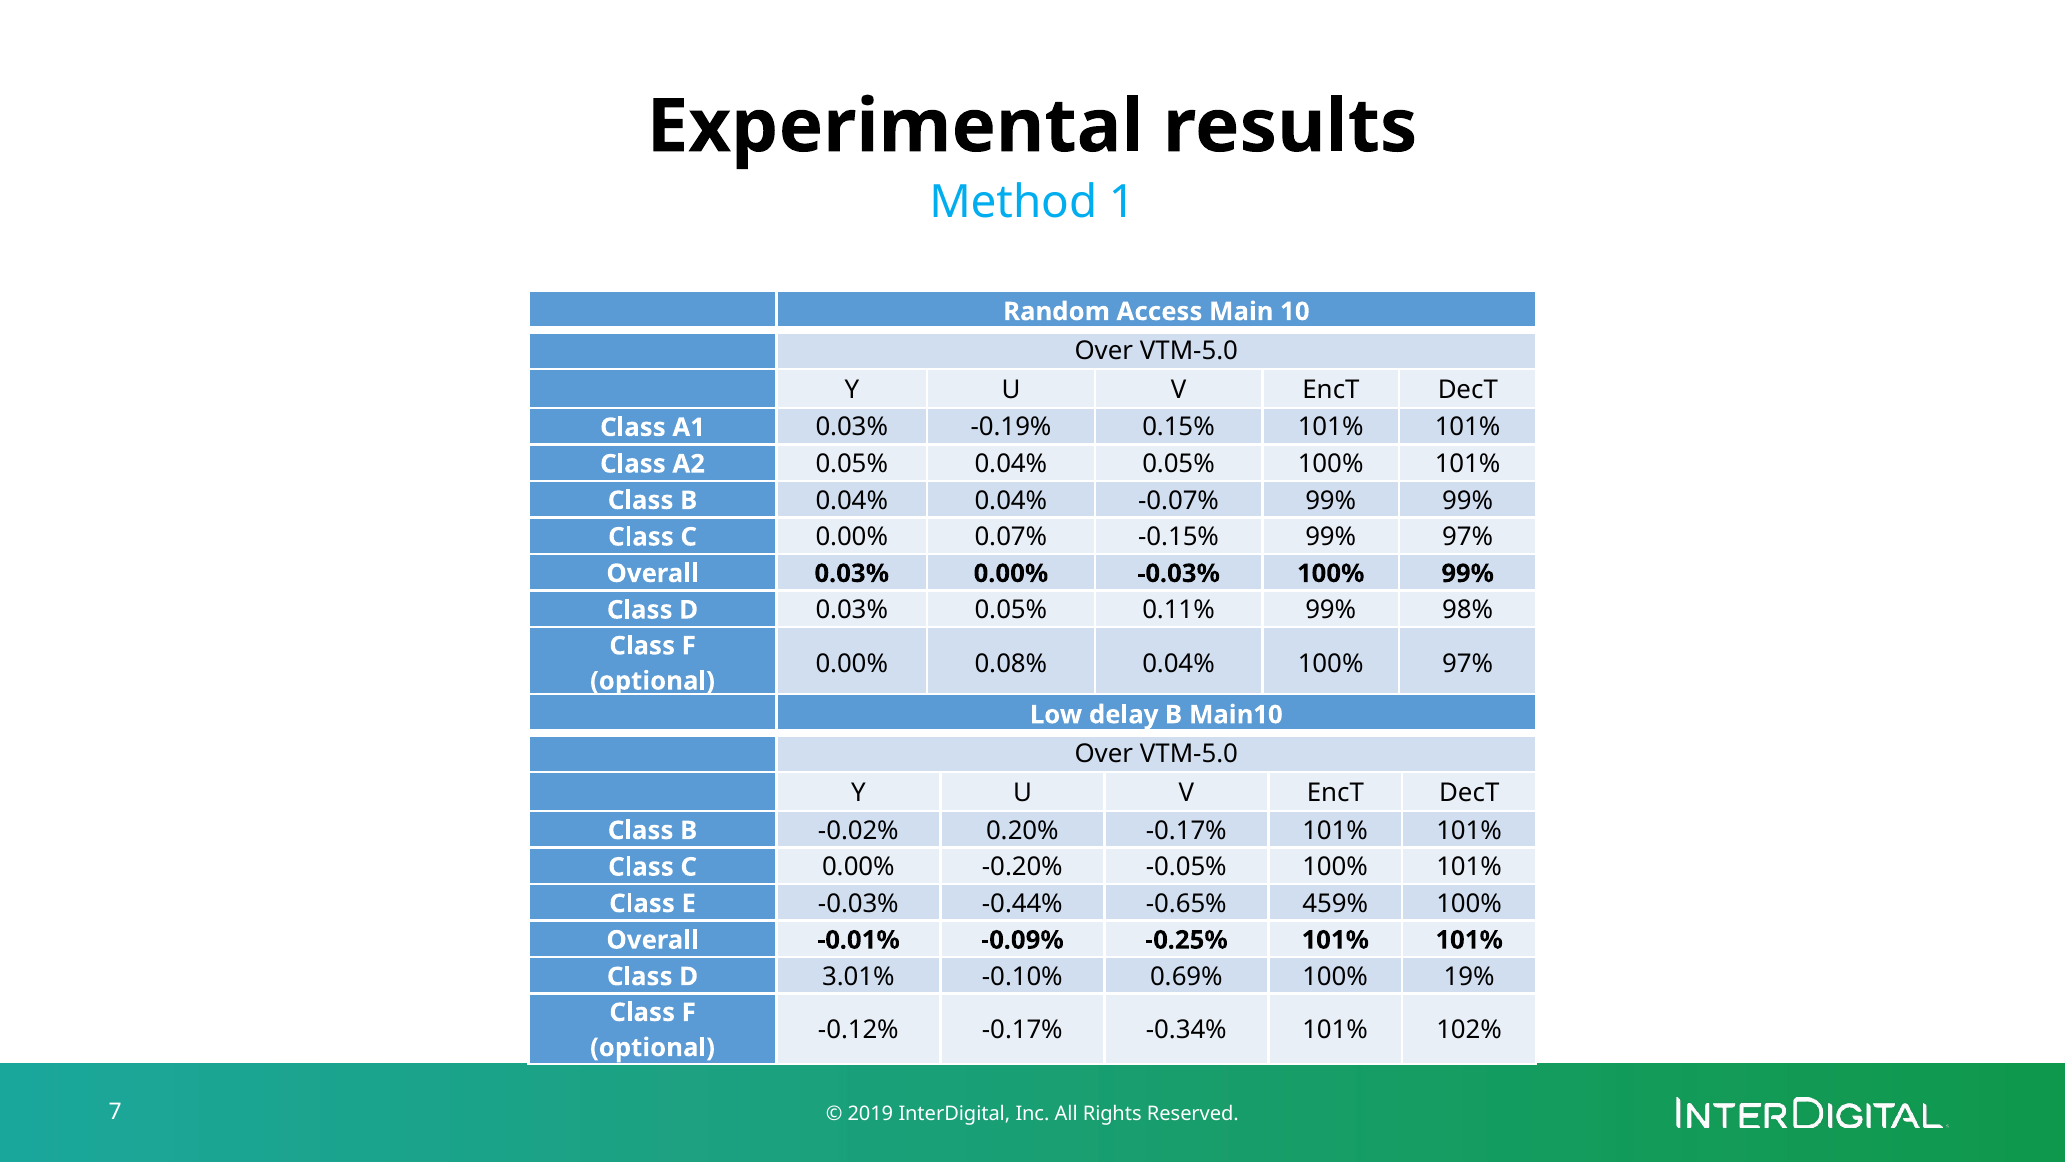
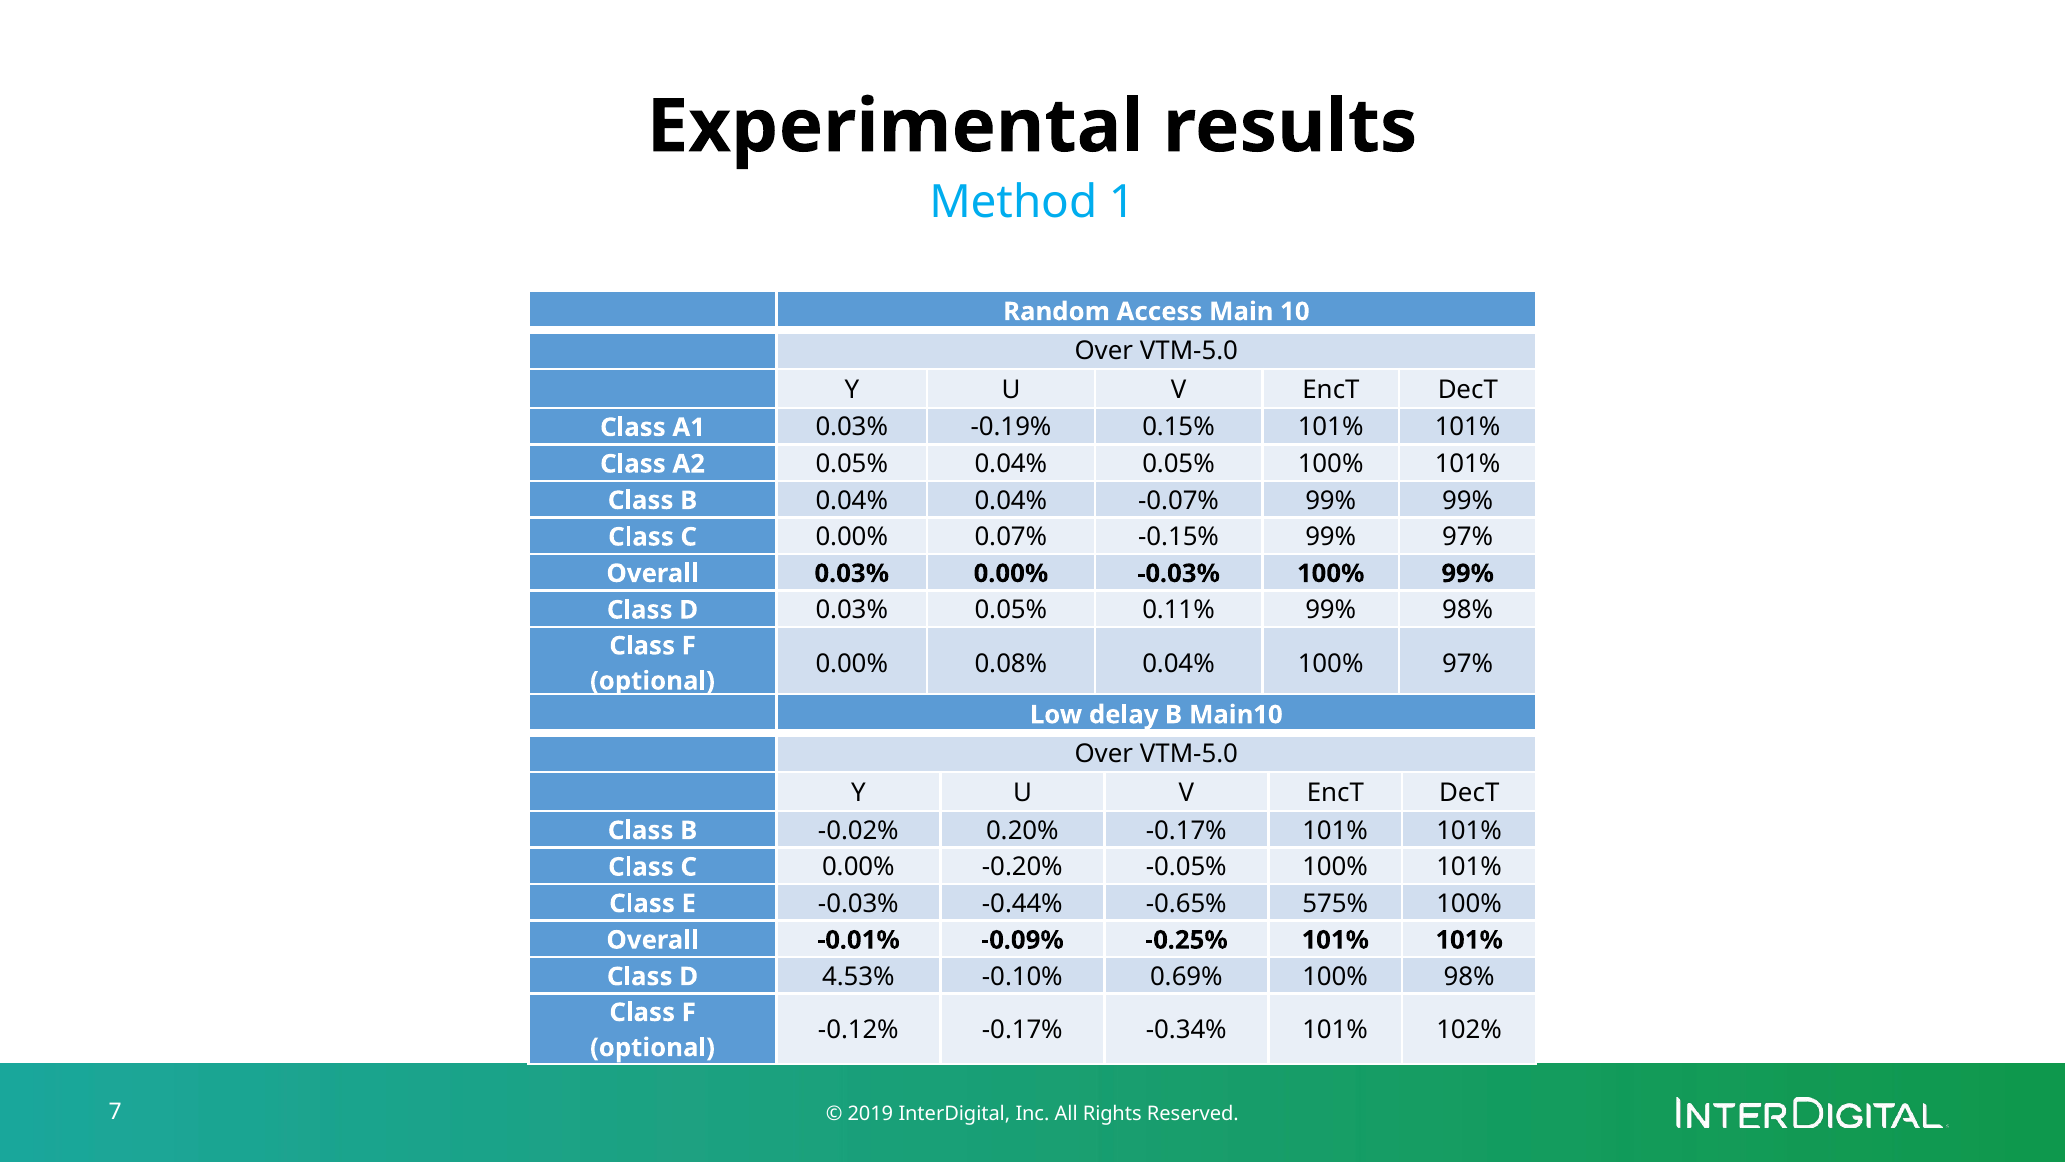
459%: 459% -> 575% (1335, 903)
3.01%: 3.01% -> 4.53% (858, 976)
100% 19%: 19% -> 98% (1469, 976)
